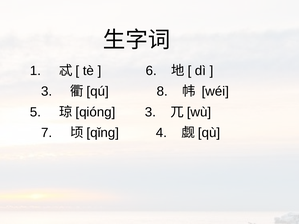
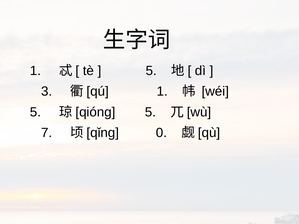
6: 6 -> 5 (151, 71)
8: 8 -> 1 (162, 91)
3: 3 -> 5 (150, 112)
4: 4 -> 0 (161, 133)
